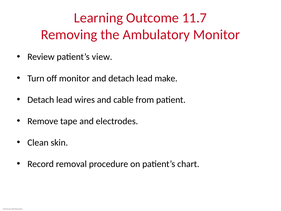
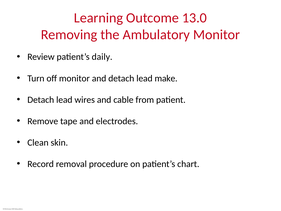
11.7: 11.7 -> 13.0 (194, 18)
view: view -> daily (102, 57)
